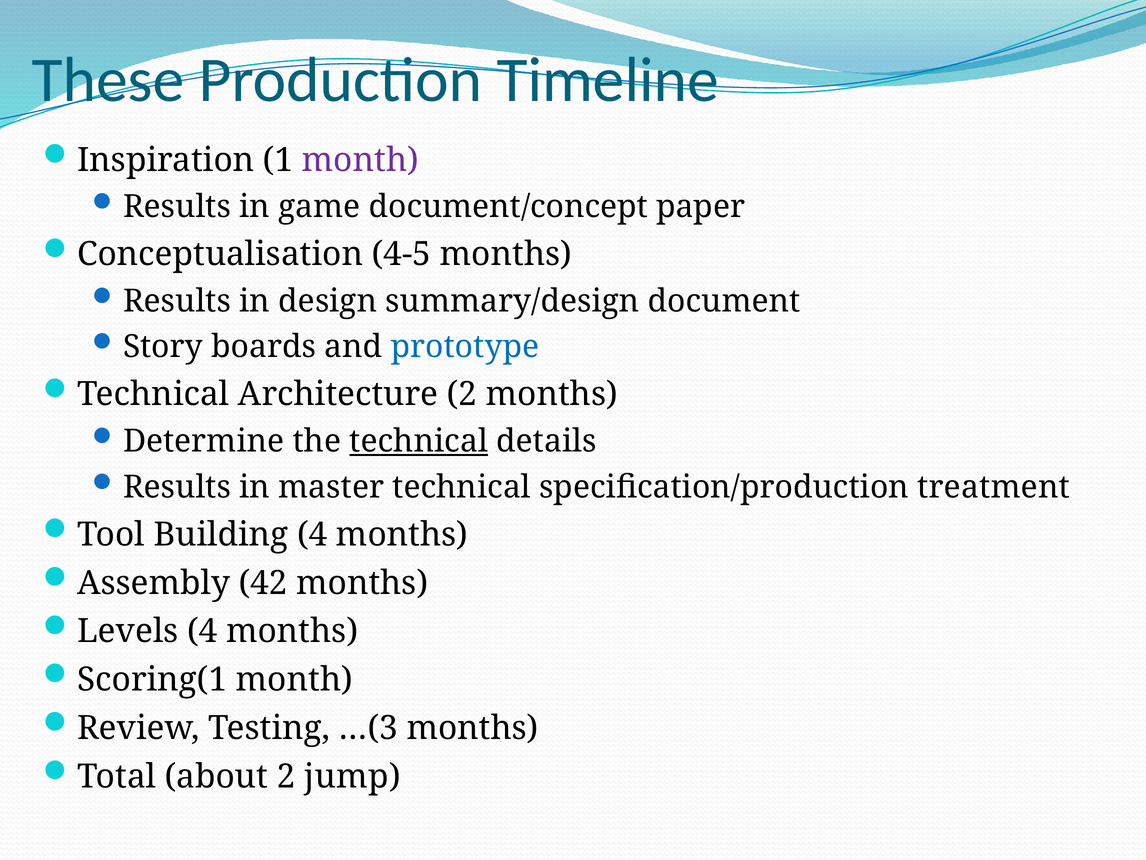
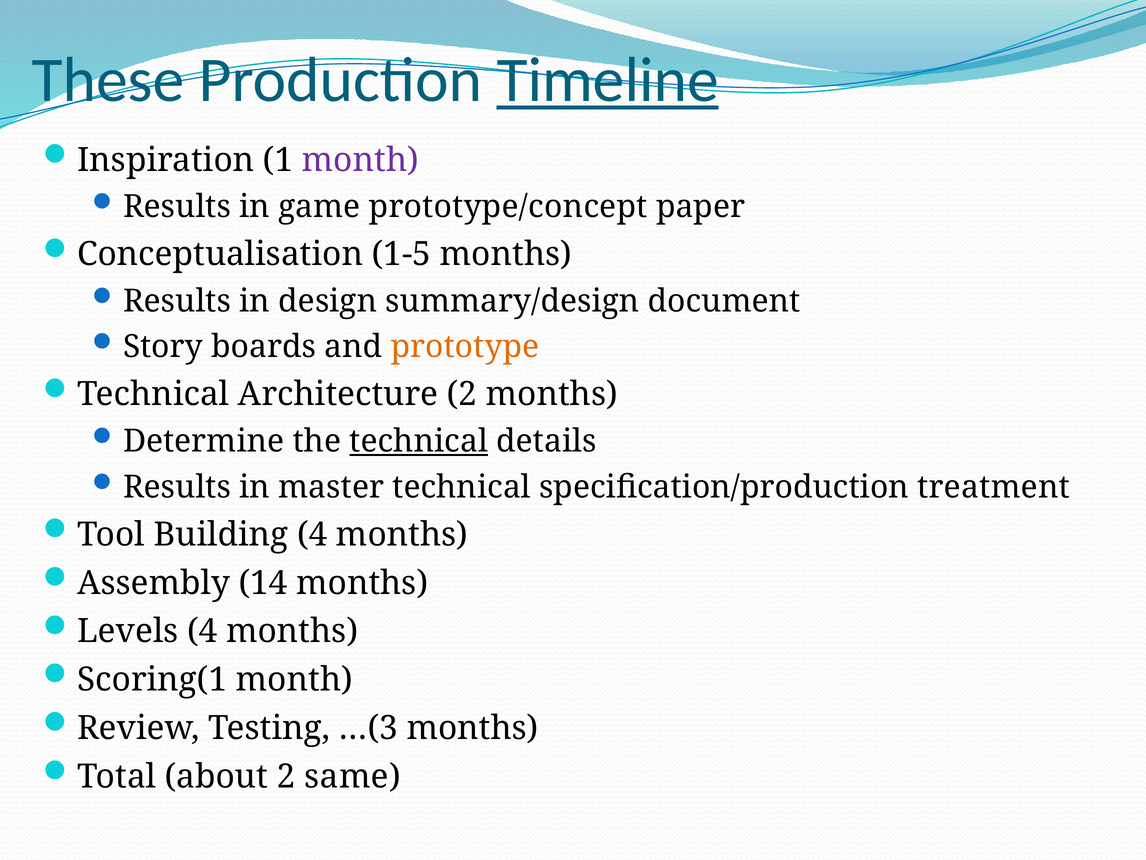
Timeline underline: none -> present (608, 80)
document/concept: document/concept -> prototype/concept (508, 207)
4-5: 4-5 -> 1-5 (402, 254)
prototype colour: blue -> orange (465, 347)
42: 42 -> 14 (263, 583)
jump: jump -> same (353, 776)
